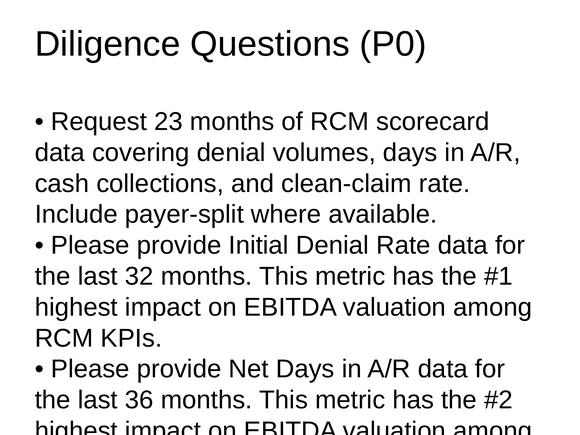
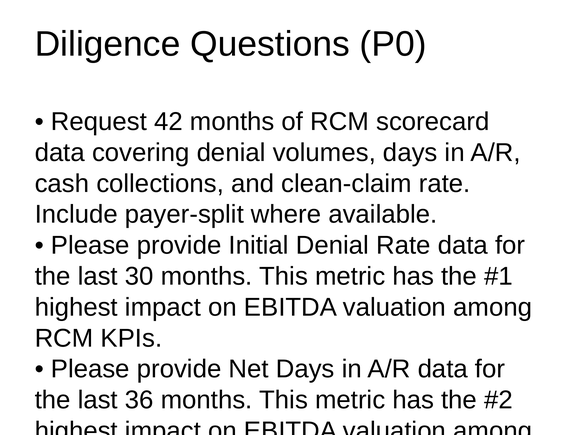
23: 23 -> 42 (168, 122)
32: 32 -> 30 (139, 276)
